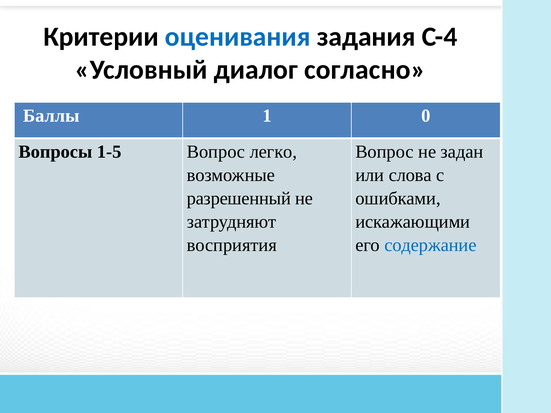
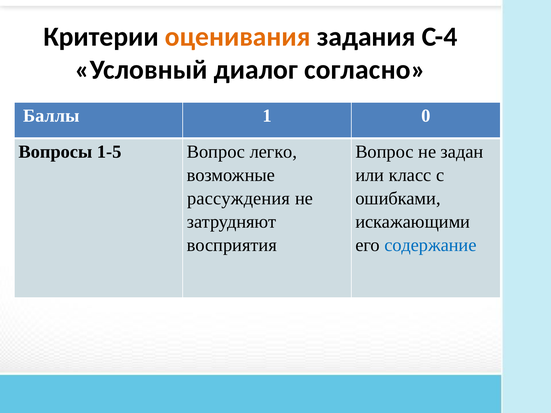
оценивания colour: blue -> orange (238, 37)
слова: слова -> класс (410, 175)
разрешенный: разрешенный -> рассуждения (239, 198)
